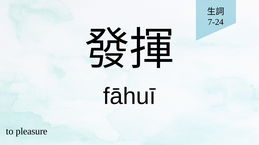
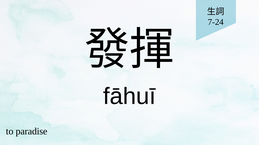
pleasure: pleasure -> paradise (32, 132)
